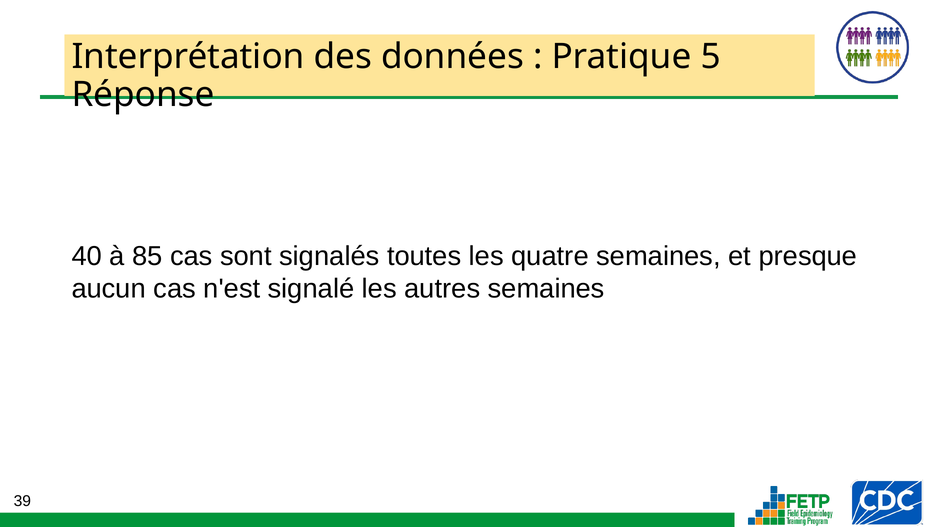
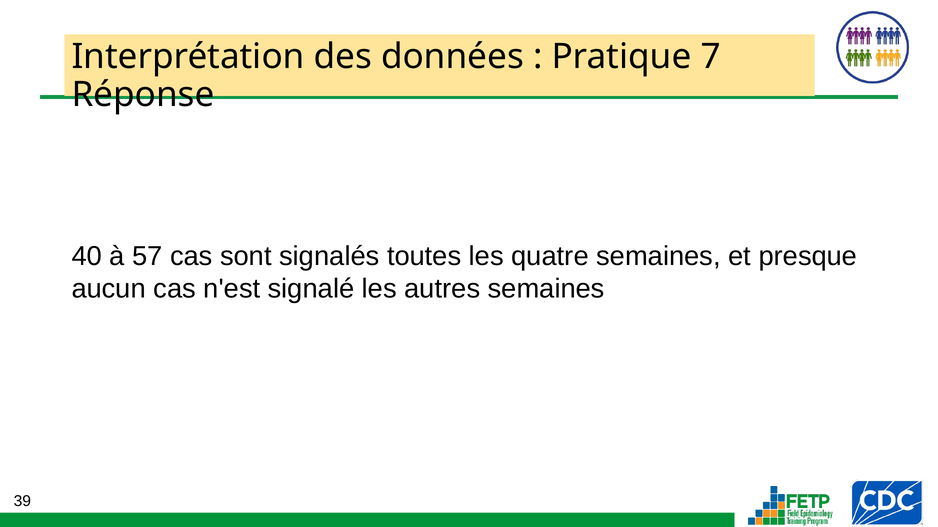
5: 5 -> 7 (711, 57)
85: 85 -> 57 (147, 256)
